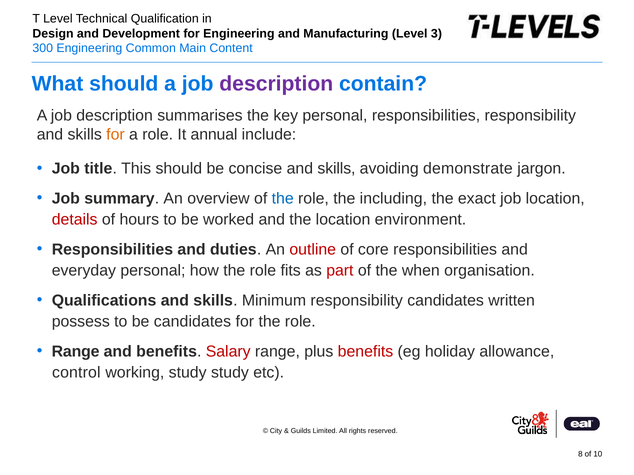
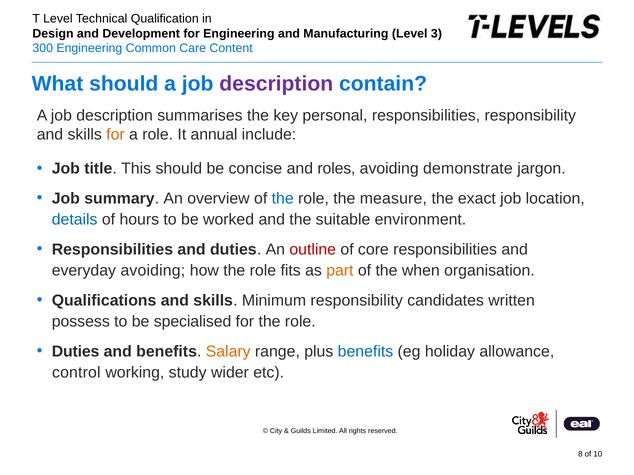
Main: Main -> Care (193, 48)
concise and skills: skills -> roles (336, 169)
including: including -> measure (393, 199)
details colour: red -> blue (75, 220)
the location: location -> suitable (343, 220)
everyday personal: personal -> avoiding (153, 271)
part colour: red -> orange (340, 271)
be candidates: candidates -> specialised (193, 322)
Range: Range -> Duties (76, 352)
Salary colour: red -> orange (228, 352)
benefits colour: red -> blue (365, 352)
study study: study -> wider (230, 373)
